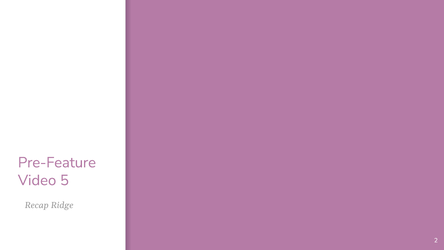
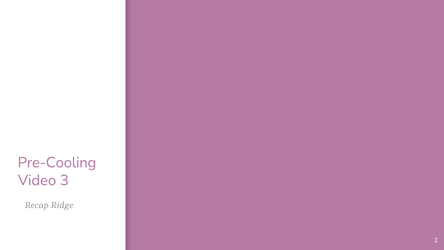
Pre-Feature: Pre-Feature -> Pre-Cooling (57, 162)
5: 5 -> 3 (64, 180)
